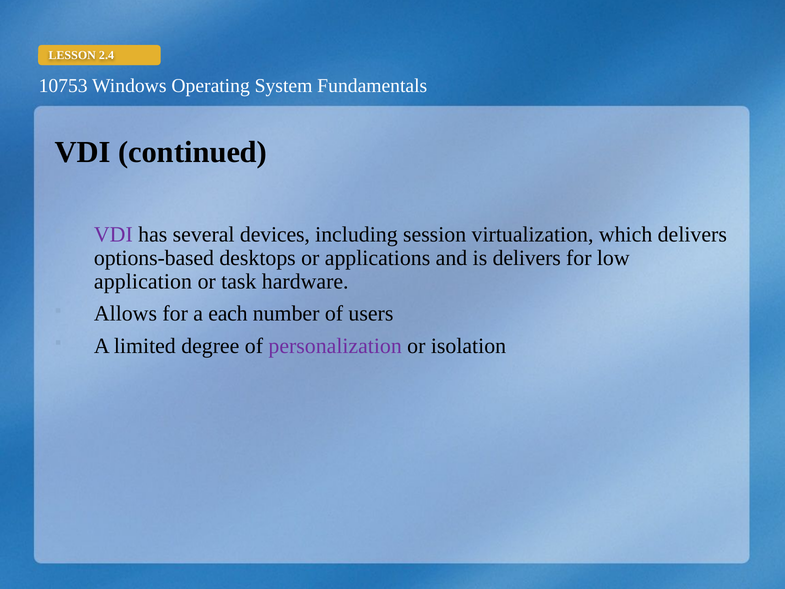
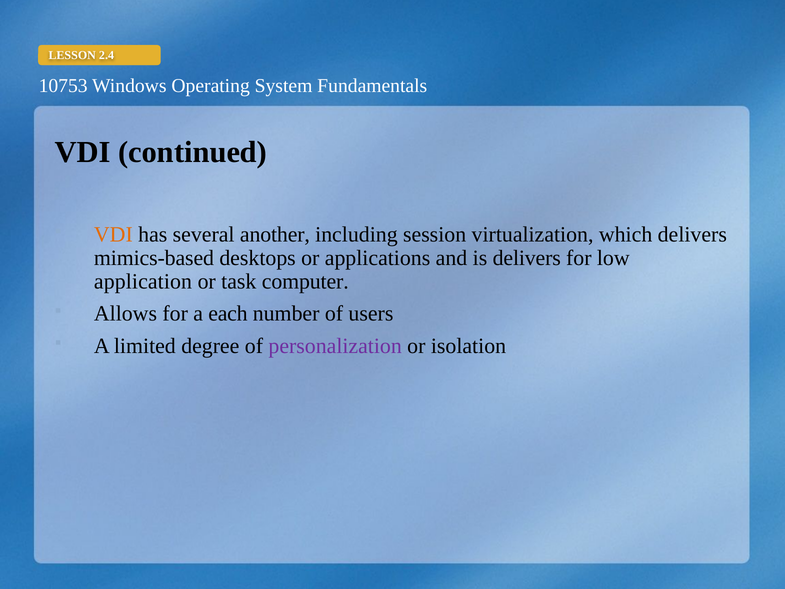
VDI colour: purple -> orange (113, 234)
devices: devices -> another (275, 234)
options-based: options-based -> mimics-based (154, 258)
hardware: hardware -> computer (305, 281)
